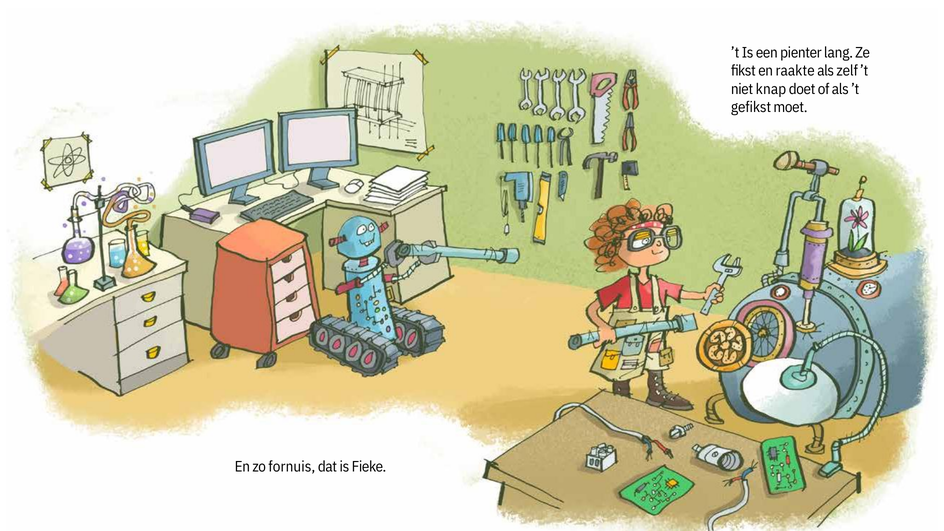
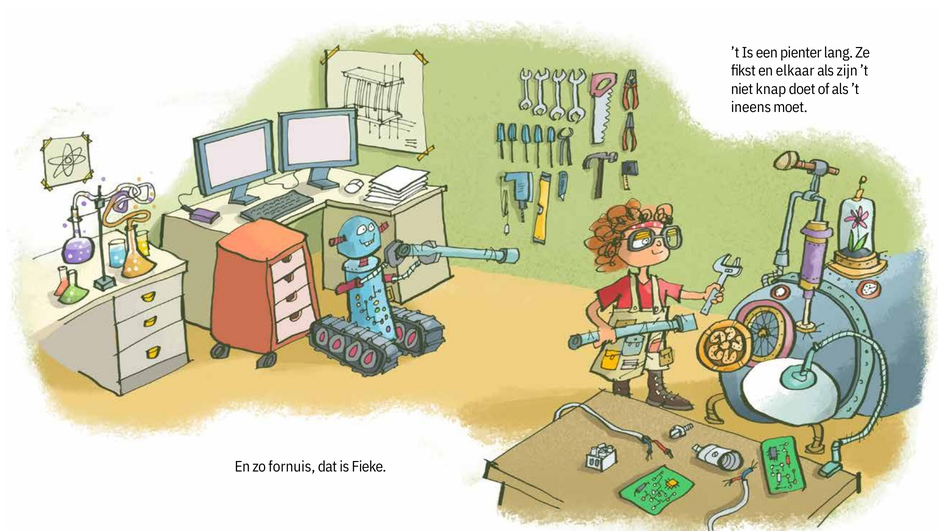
raakte: raakte -> elkaar (795, 71)
zelf: zelf -> zijn (847, 71)
gefikst: gefikst -> ineens (751, 107)
